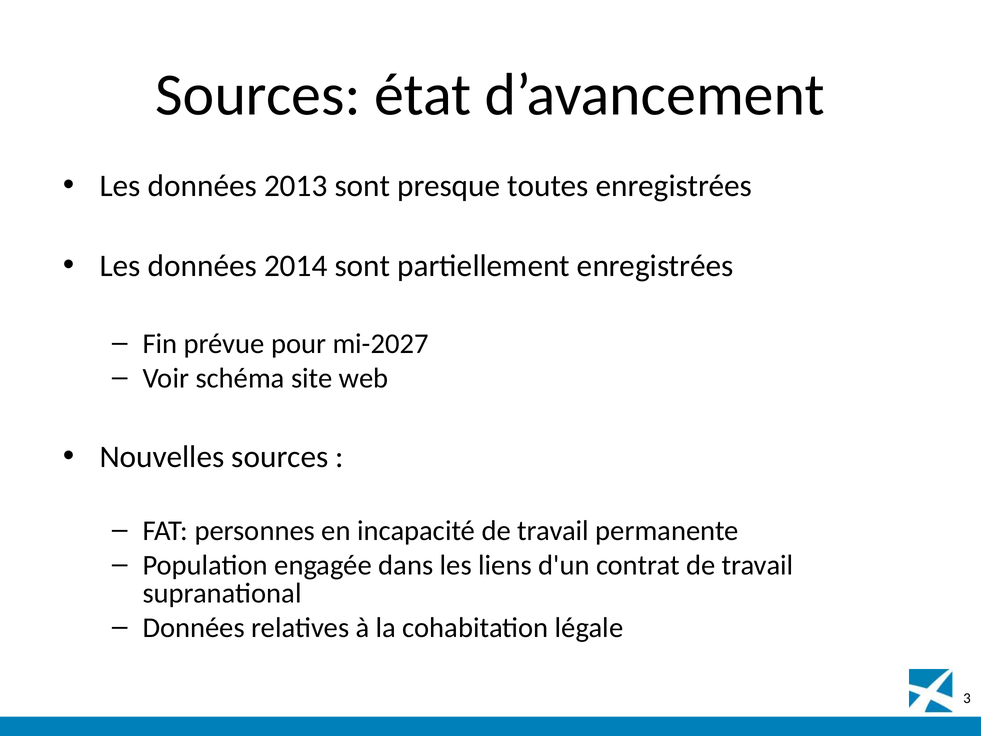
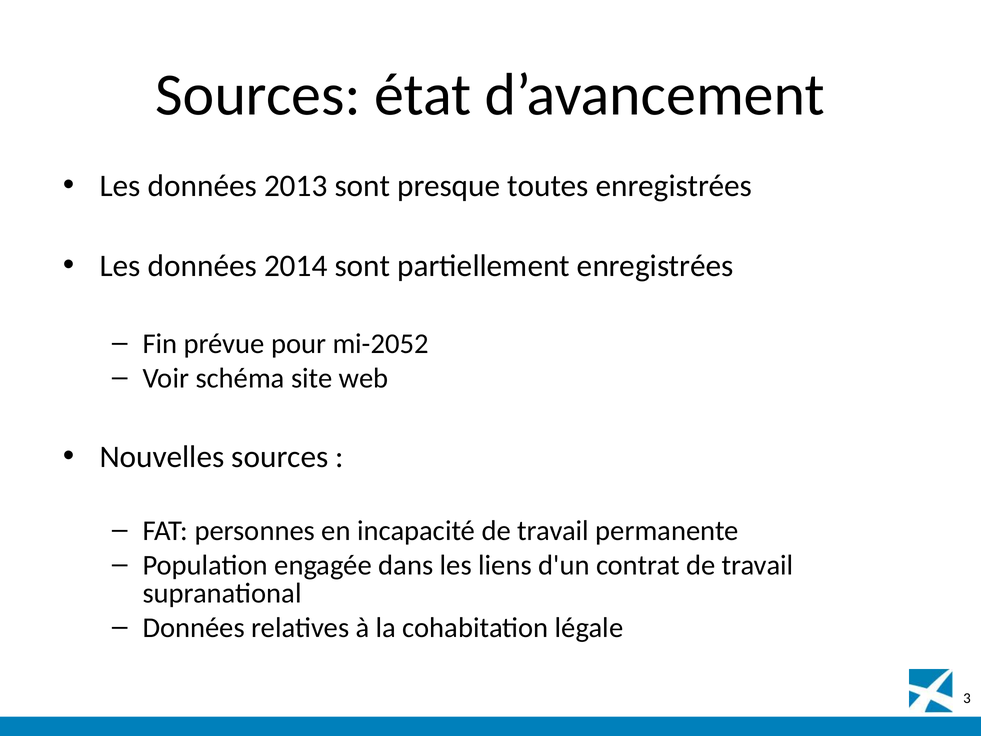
mi-2027: mi-2027 -> mi-2052 (381, 344)
